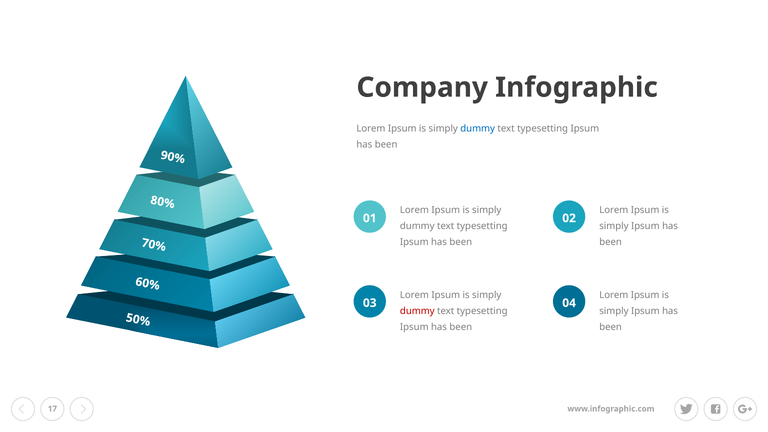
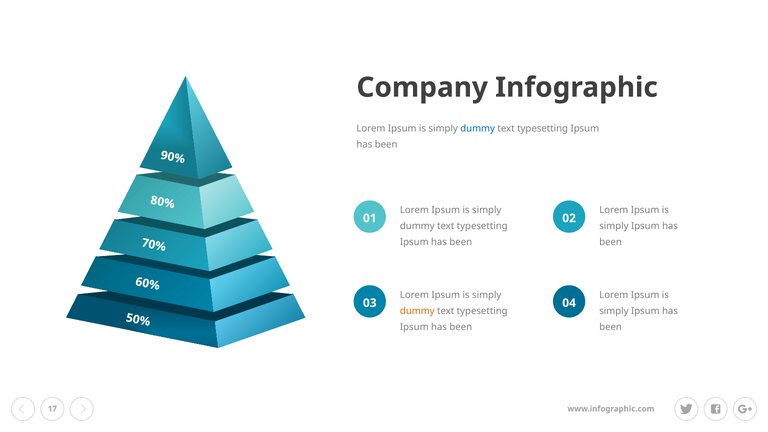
dummy colour: red -> orange (417, 311)
